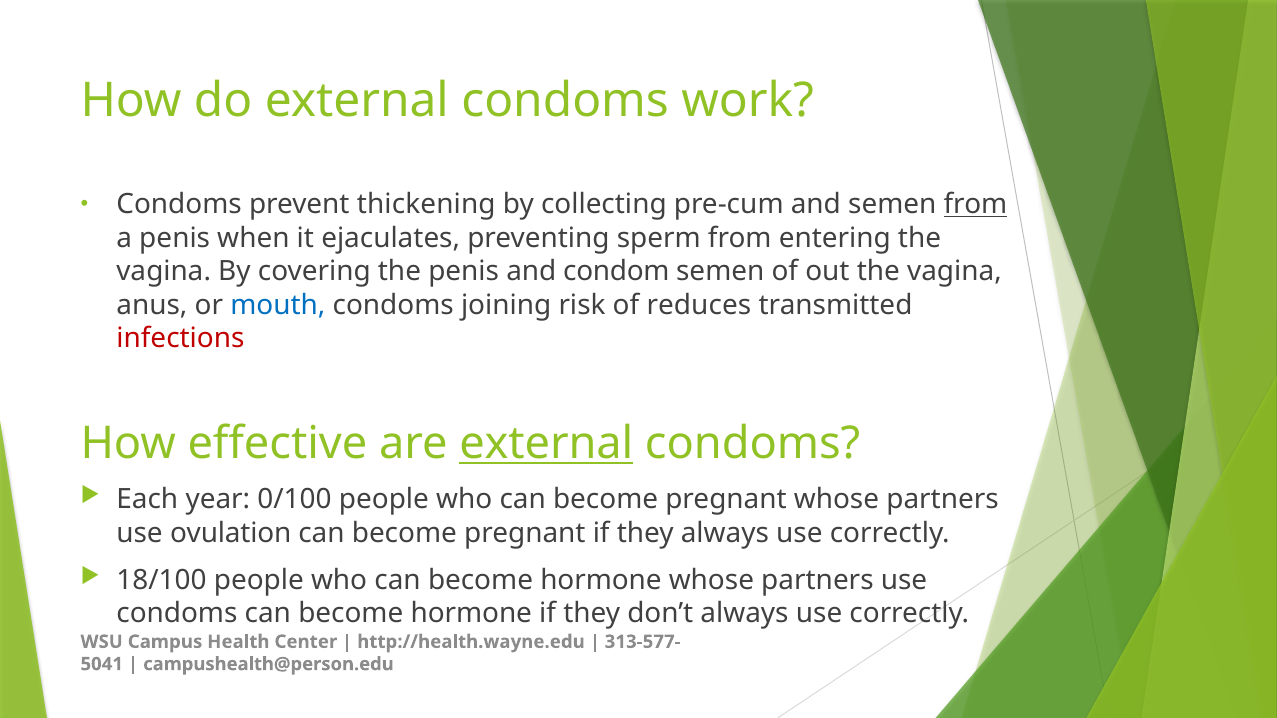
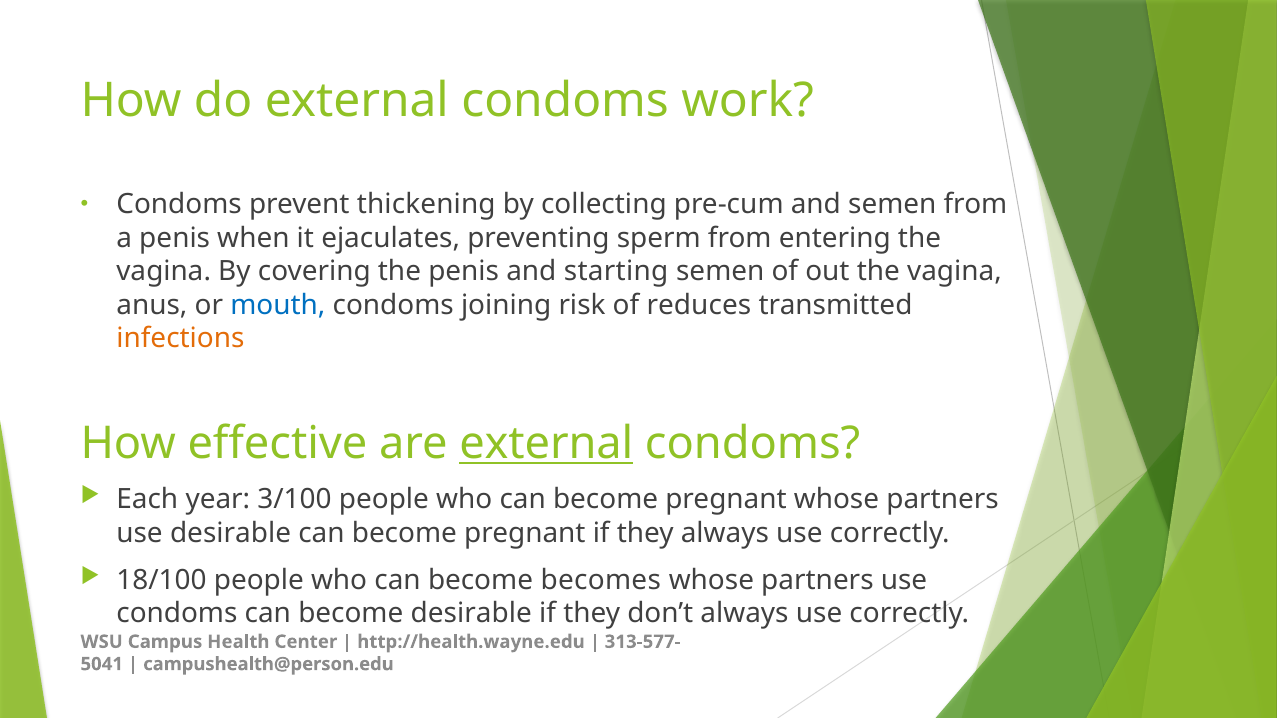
from underline: present -> none (975, 205)
condom: condom -> starting (616, 272)
infections colour: red -> orange (180, 339)
0/100: 0/100 -> 3/100 (295, 500)
use ovulation: ovulation -> desirable (231, 533)
who can become hormone: hormone -> becomes (601, 580)
condoms can become hormone: hormone -> desirable (471, 614)
